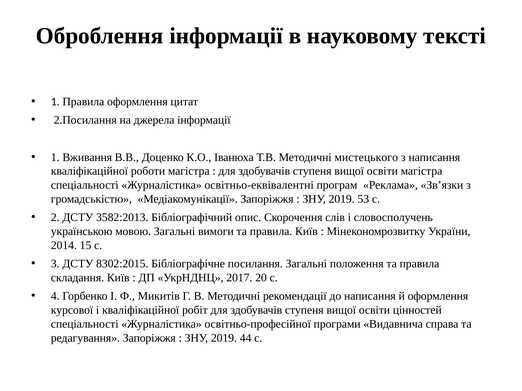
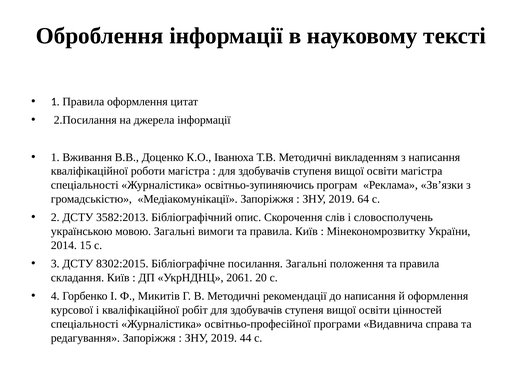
мистецького: мистецького -> викладенням (366, 157)
освітньо-еквівалентні: освітньо-еквівалентні -> освітньо-зупиняючись (259, 185)
53: 53 -> 64 (363, 199)
2017: 2017 -> 2061 (239, 278)
